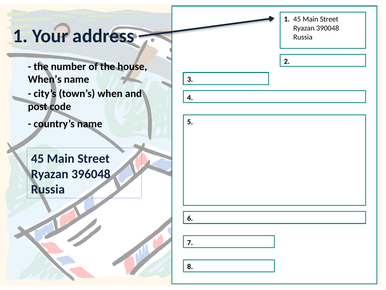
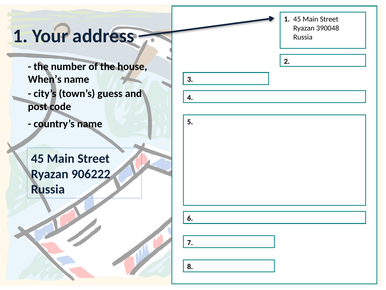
when: when -> guess (110, 94)
396048: 396048 -> 906222 (91, 174)
